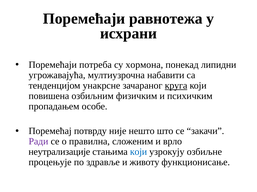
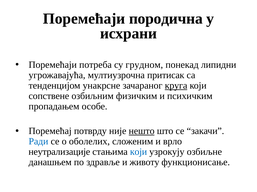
равнотежа: равнотежа -> породична (166, 19)
хормона: хормона -> грудном (144, 65)
набавити: набавити -> притисак (166, 75)
повишена: повишена -> сопствене (49, 96)
нешто underline: none -> present (142, 132)
Ради colour: purple -> blue (38, 142)
правилна: правилна -> оболелих (89, 142)
процењује: процењује -> данашњем (50, 163)
